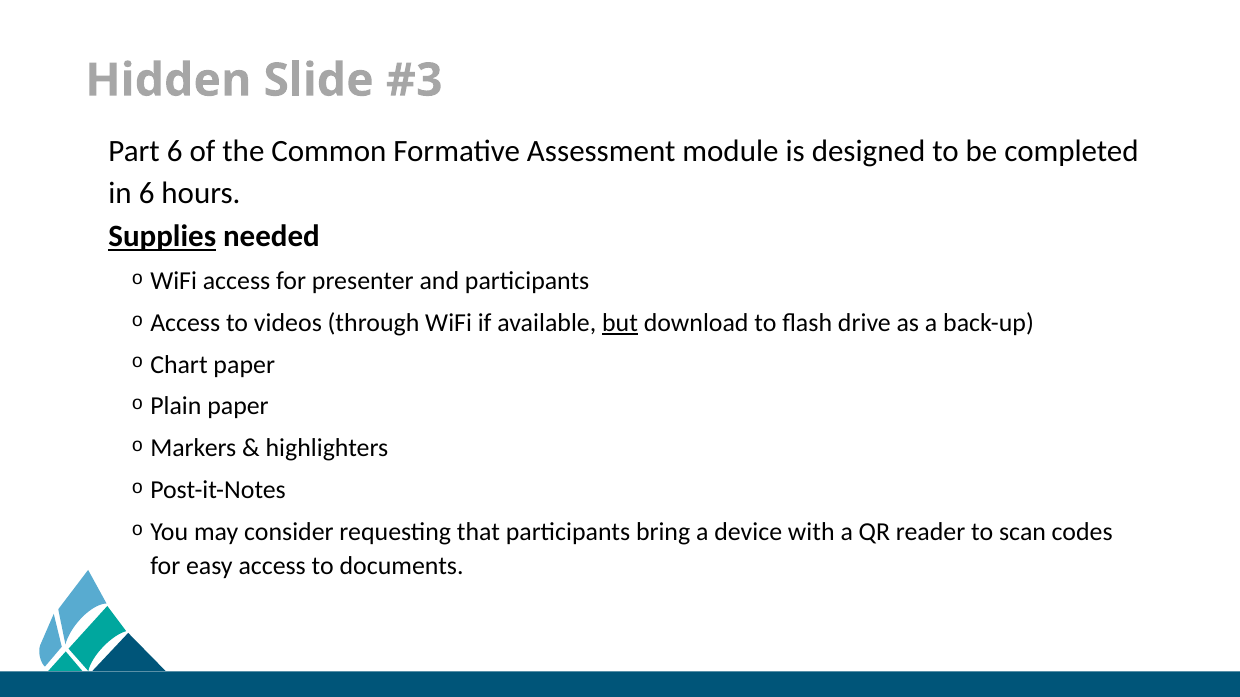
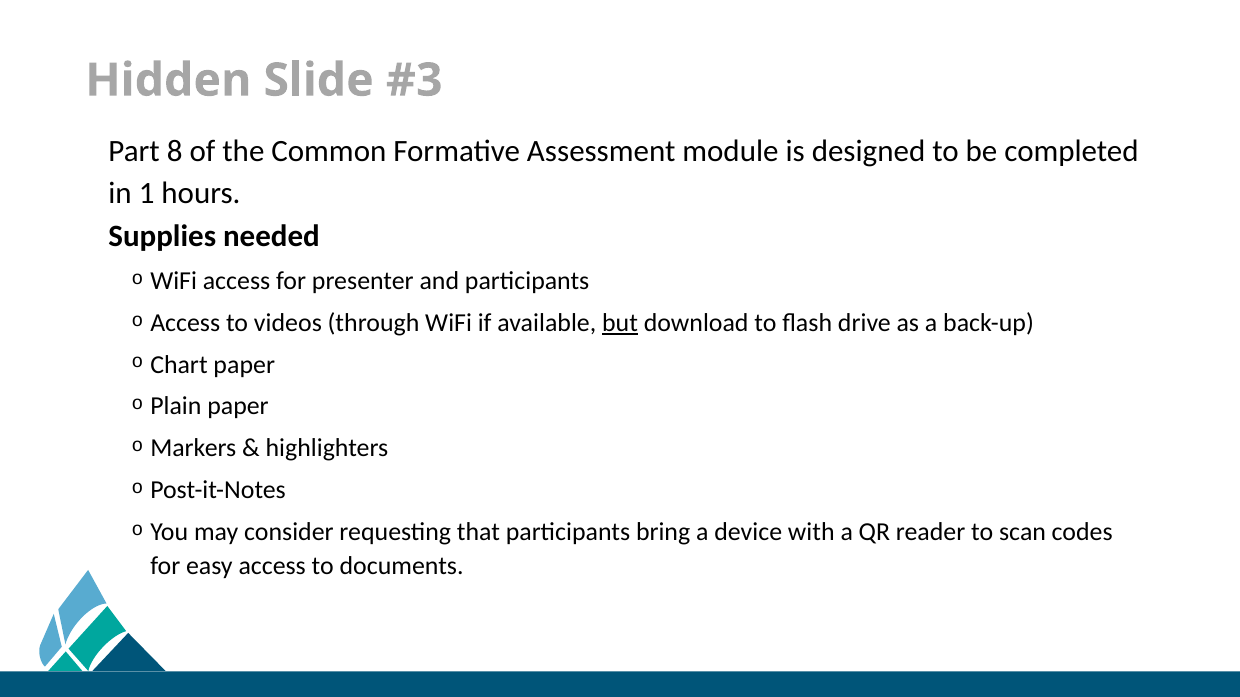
Part 6: 6 -> 8 (175, 151)
in 6: 6 -> 1 (147, 194)
Supplies underline: present -> none (162, 237)
